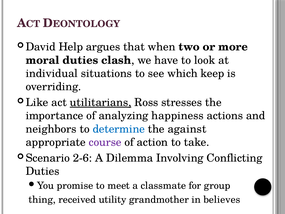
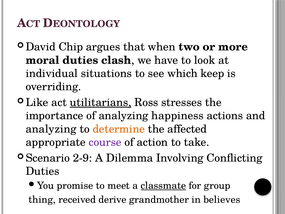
Help: Help -> Chip (71, 47)
neighbors: neighbors -> analyzing (51, 129)
determine colour: blue -> orange (119, 129)
against: against -> affected (187, 129)
2-6: 2-6 -> 2-9 (82, 158)
classmate underline: none -> present (163, 185)
utility: utility -> derive (113, 199)
